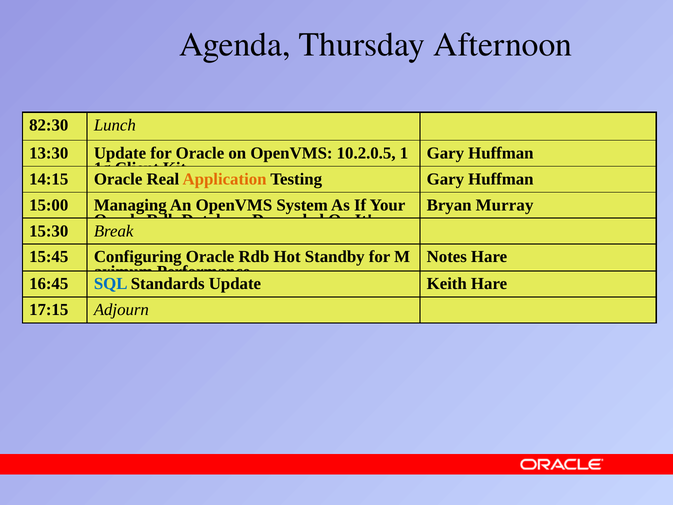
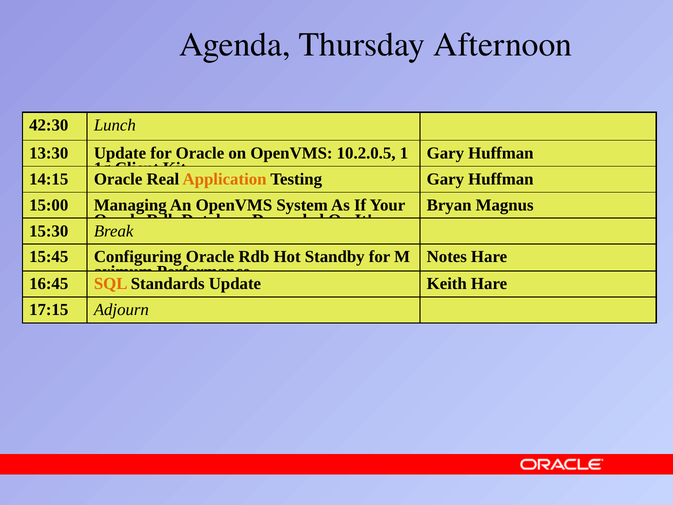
82:30: 82:30 -> 42:30 (49, 125)
Murray: Murray -> Magnus (505, 205)
SQL colour: blue -> orange (111, 284)
